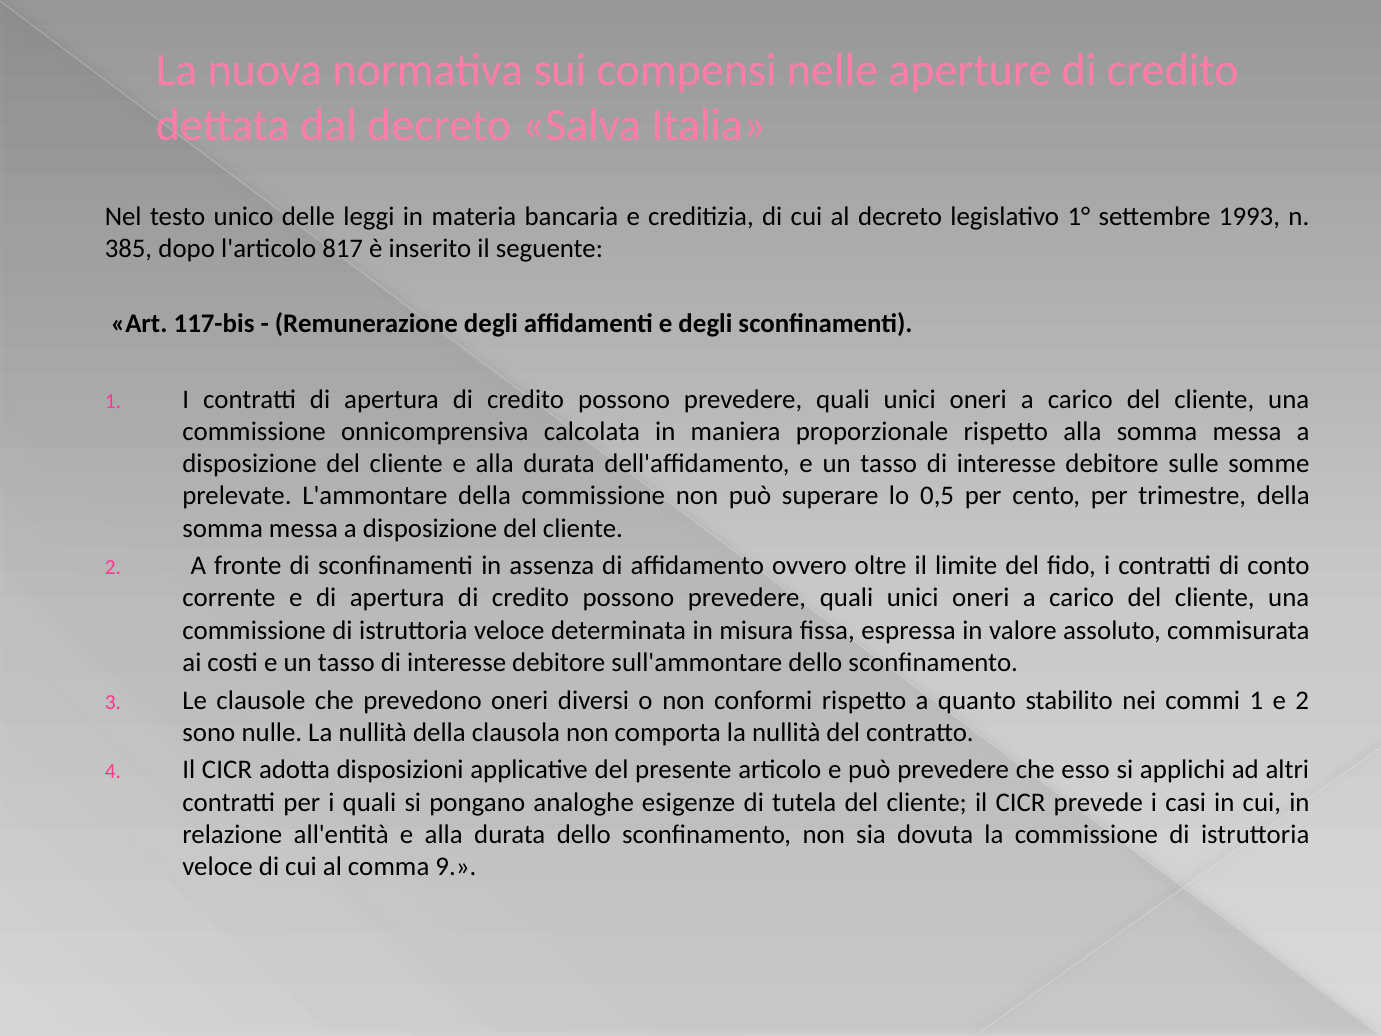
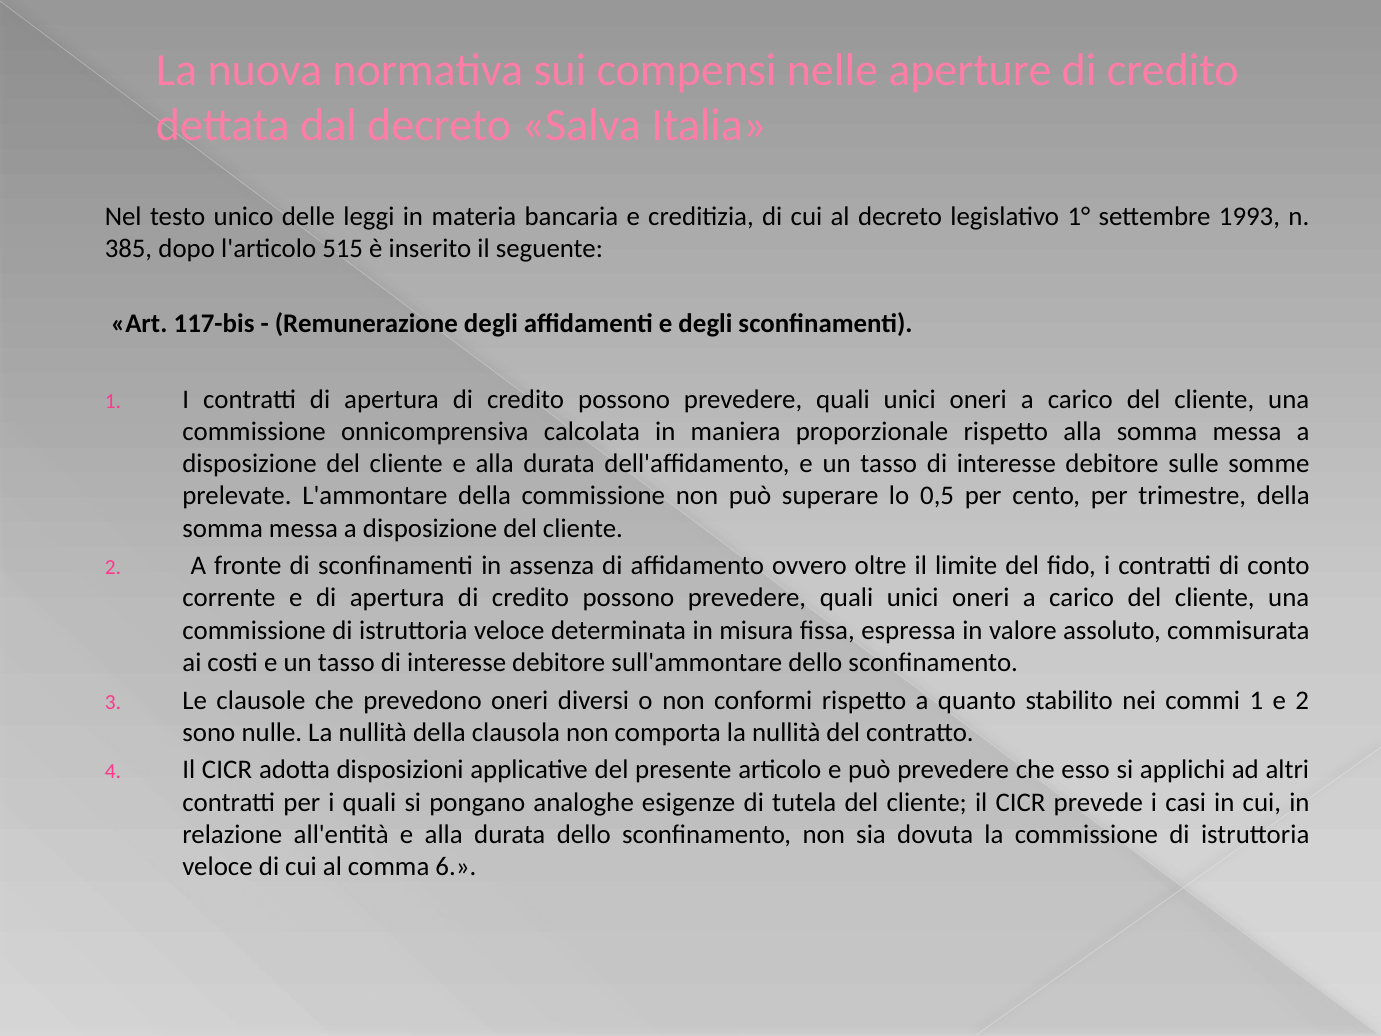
817: 817 -> 515 (343, 249)
9: 9 -> 6 (456, 867)
